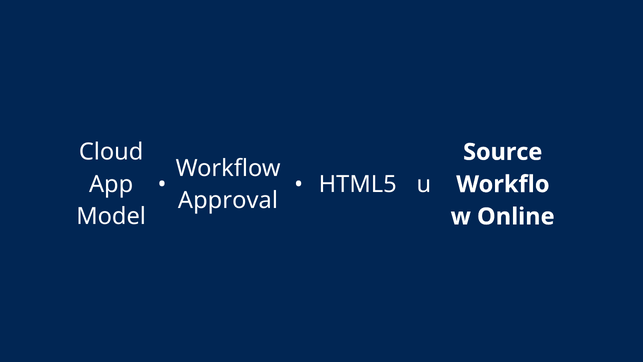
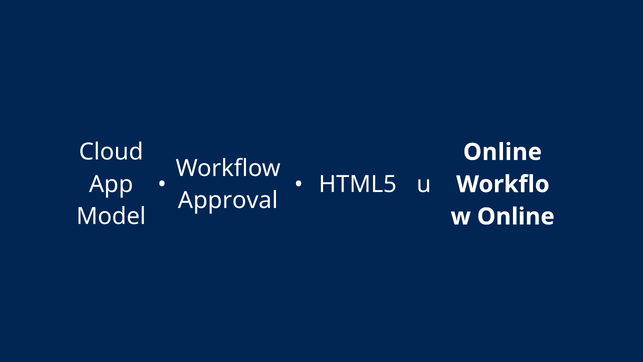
Source: Source -> Online (503, 152)
